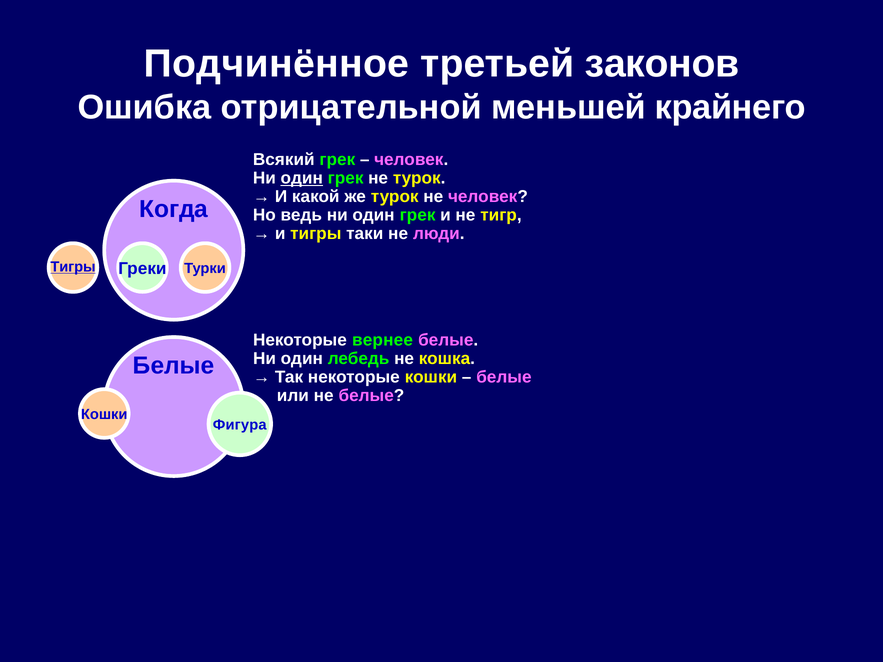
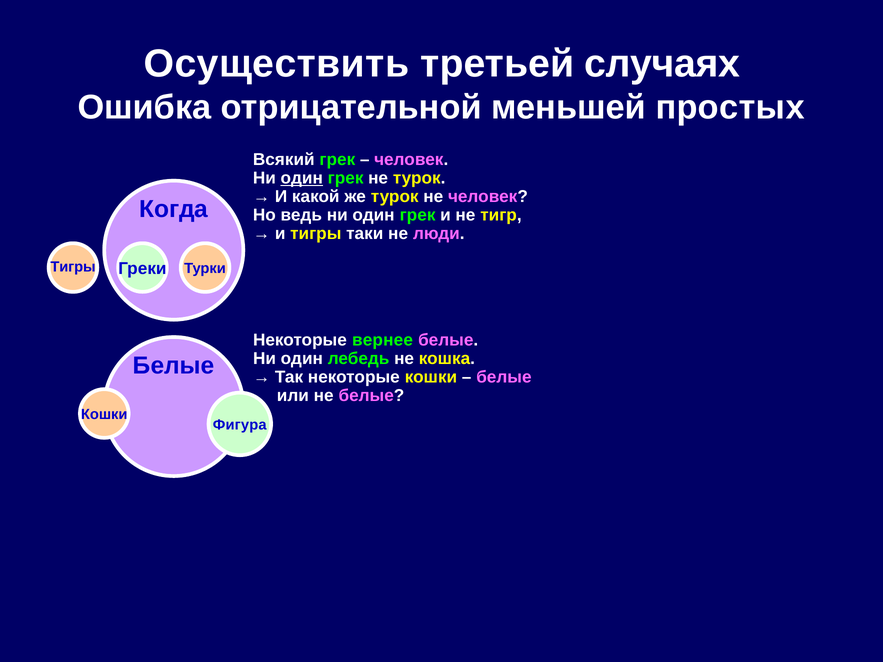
Подчинённое: Подчинённое -> Осуществить (276, 64)
законов: законов -> случаях (662, 64)
крайнего: крайнего -> простых (730, 108)
Тигры underline: present -> none (73, 267)
